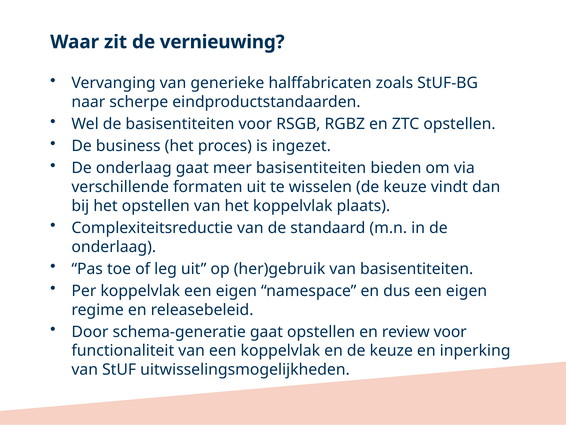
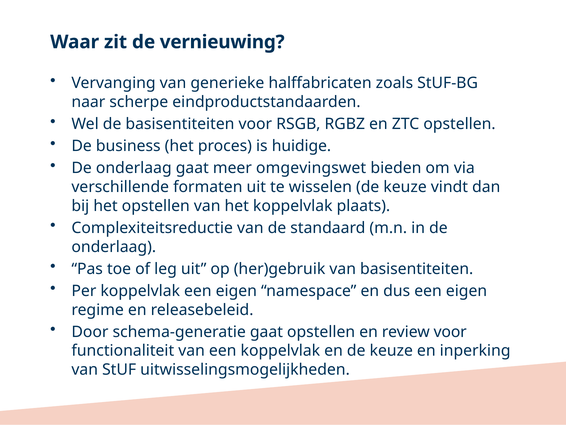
ingezet: ingezet -> huidige (301, 146)
meer basisentiteiten: basisentiteiten -> omgevingswet (311, 168)
